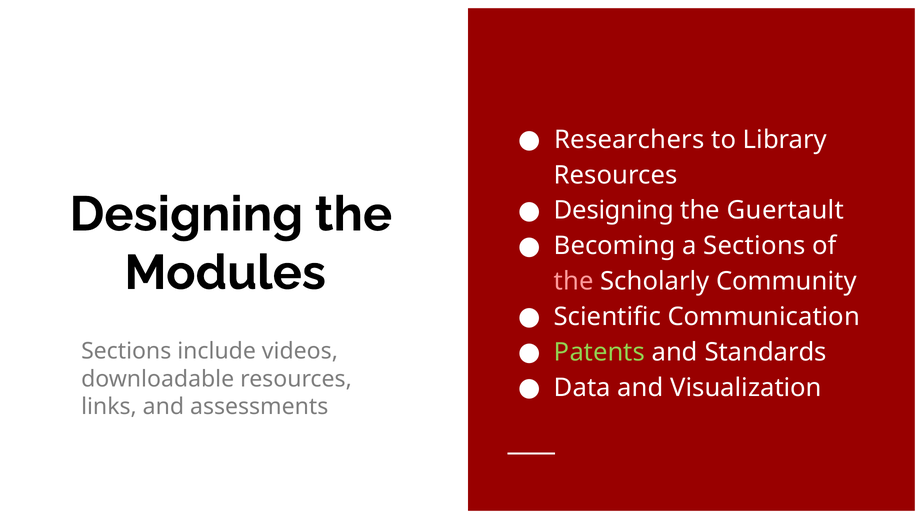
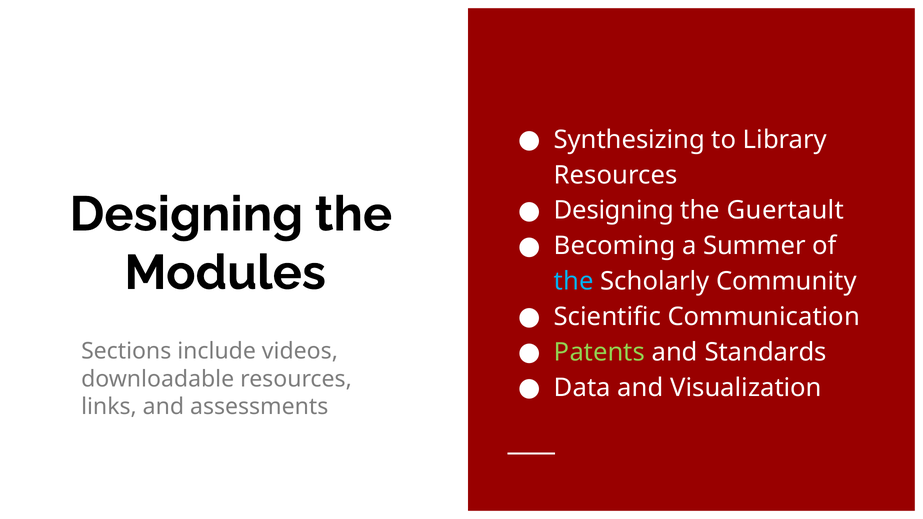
Researchers: Researchers -> Synthesizing (629, 140)
a Sections: Sections -> Summer (754, 246)
the colour: pink -> light blue (574, 281)
